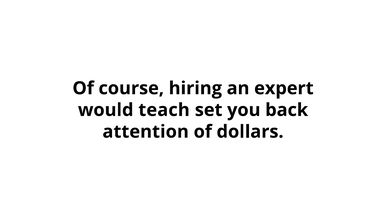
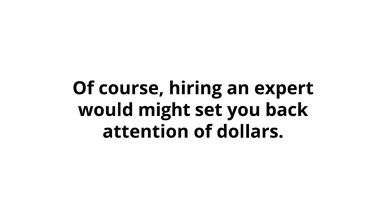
teach: teach -> might (164, 110)
